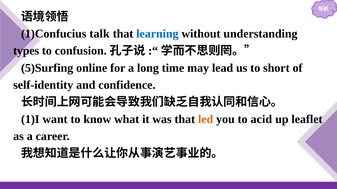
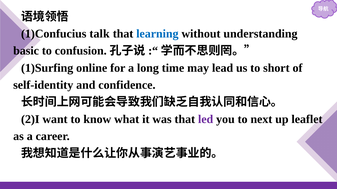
types: types -> basic (26, 51)
5)Surfing: 5)Surfing -> 1)Surfing (47, 68)
1)I: 1)I -> 2)I (30, 119)
led colour: orange -> purple (206, 119)
acid: acid -> next (261, 119)
